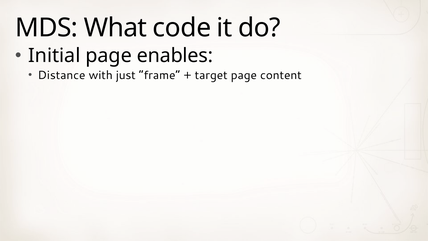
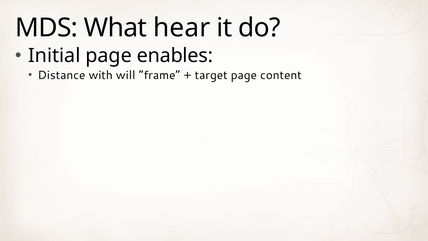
code: code -> hear (182, 28)
just: just -> will (126, 75)
